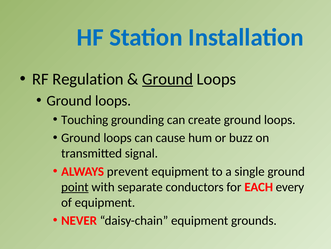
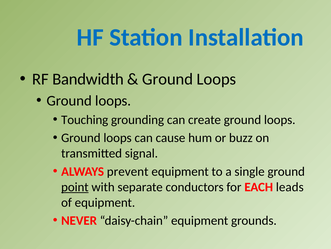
Regulation: Regulation -> Bandwidth (88, 79)
Ground underline: present -> none (168, 79)
every: every -> leads (290, 186)
